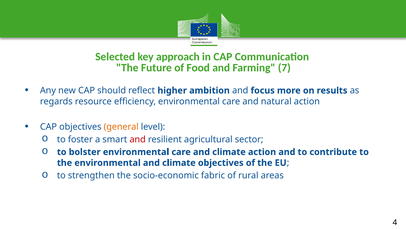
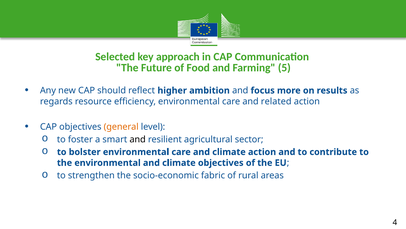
7: 7 -> 5 (284, 68)
natural: natural -> related (276, 101)
and colour: red -> black (138, 139)
